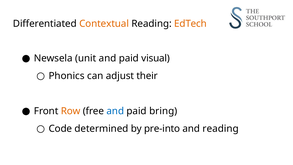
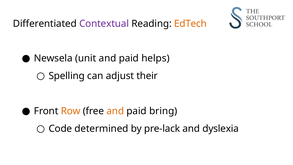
Contextual colour: orange -> purple (104, 24)
visual: visual -> helps (156, 58)
Phonics: Phonics -> Spelling (67, 76)
and colour: blue -> orange (115, 111)
pre-into: pre-into -> pre-lack (162, 129)
and reading: reading -> dyslexia (221, 129)
